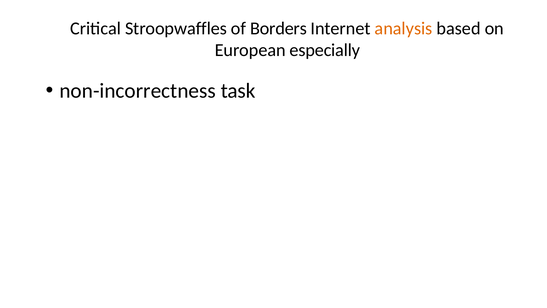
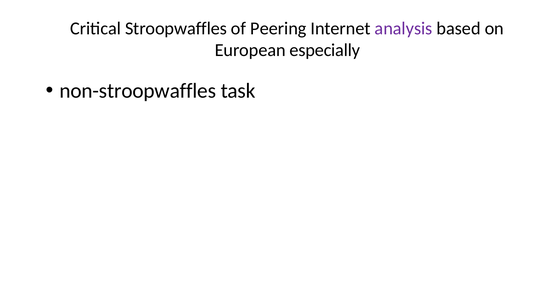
Borders: Borders -> Peering (278, 28)
analysis colour: orange -> purple (404, 28)
non-incorrectness: non-incorrectness -> non-stroopwaffles (138, 91)
